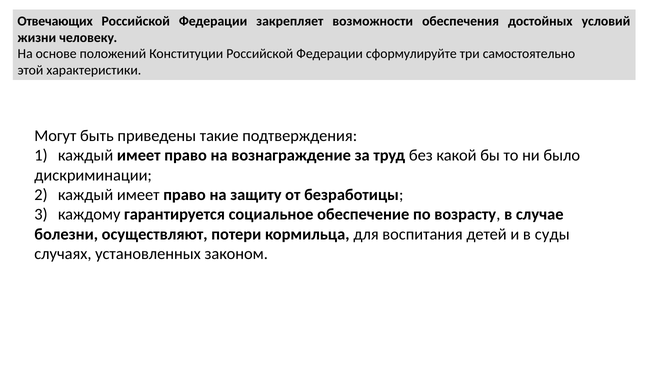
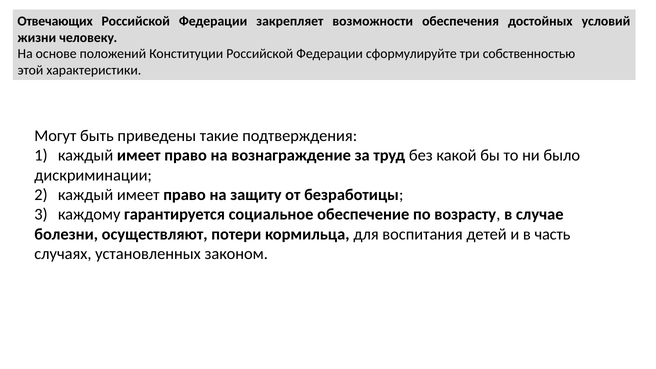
самостоятельно: самостоятельно -> собственностью (529, 54)
суды: суды -> часть (552, 234)
